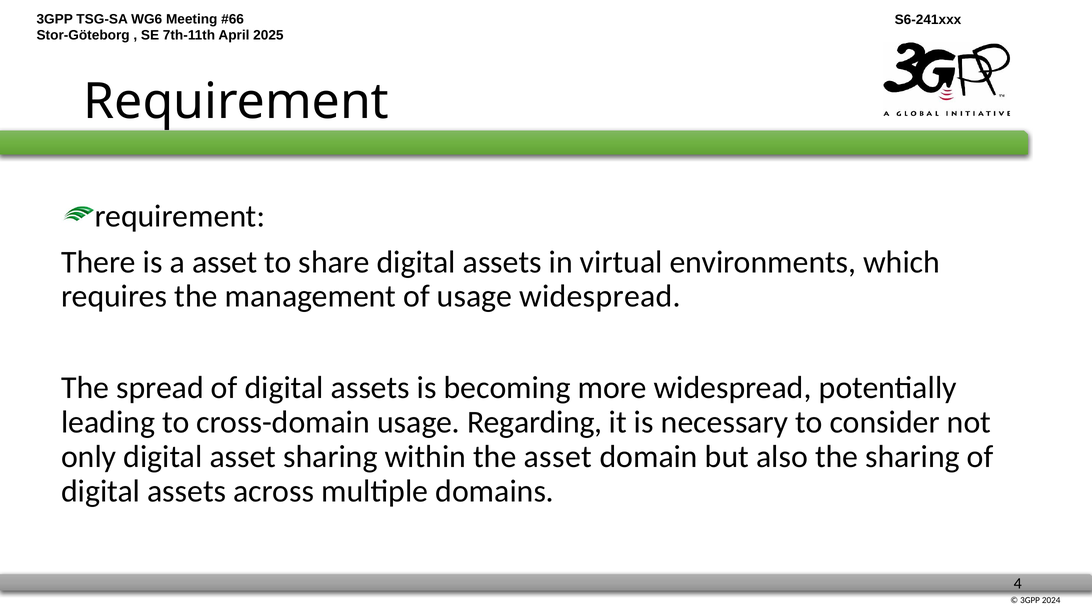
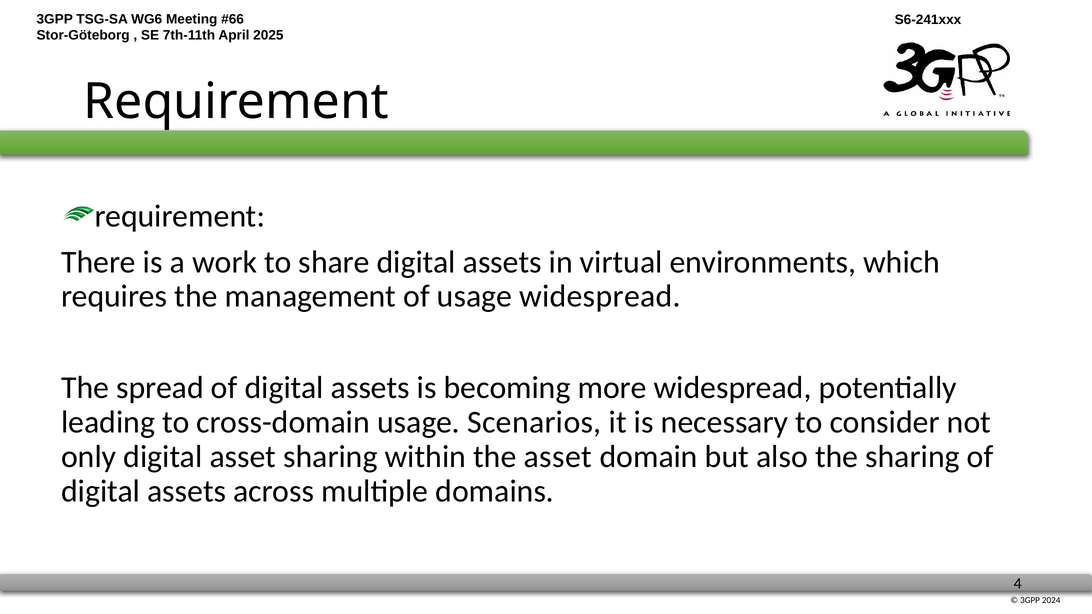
a asset: asset -> work (225, 262)
Regarding: Regarding -> Scenarios (534, 422)
